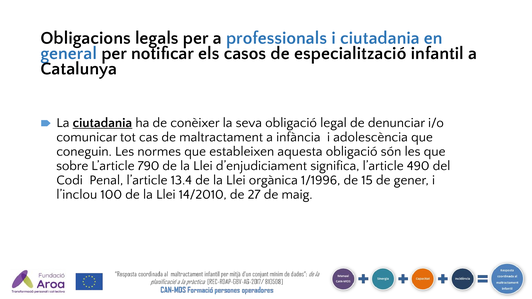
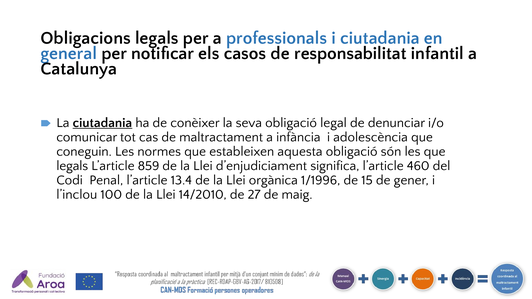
especialització: especialització -> responsabilitat (350, 53)
sobre: sobre -> legals (72, 166)
790: 790 -> 859 (149, 166)
490: 490 -> 460 (418, 166)
